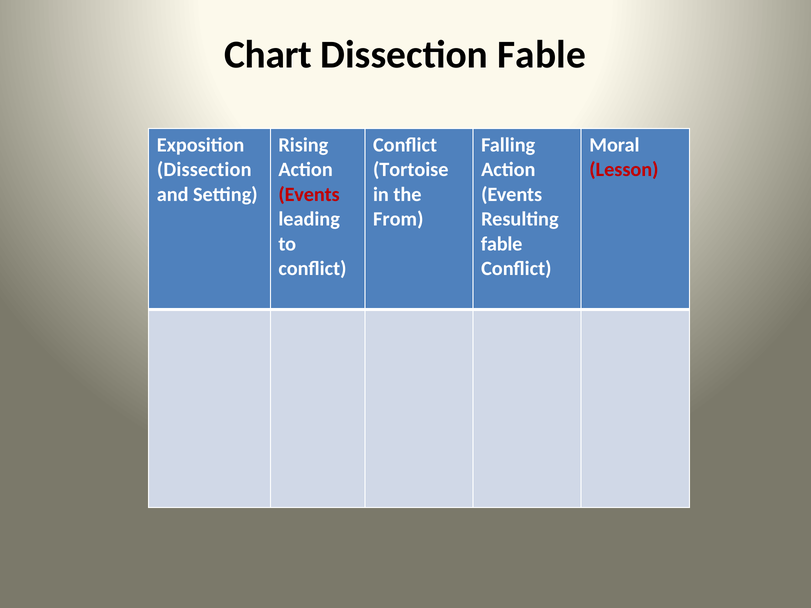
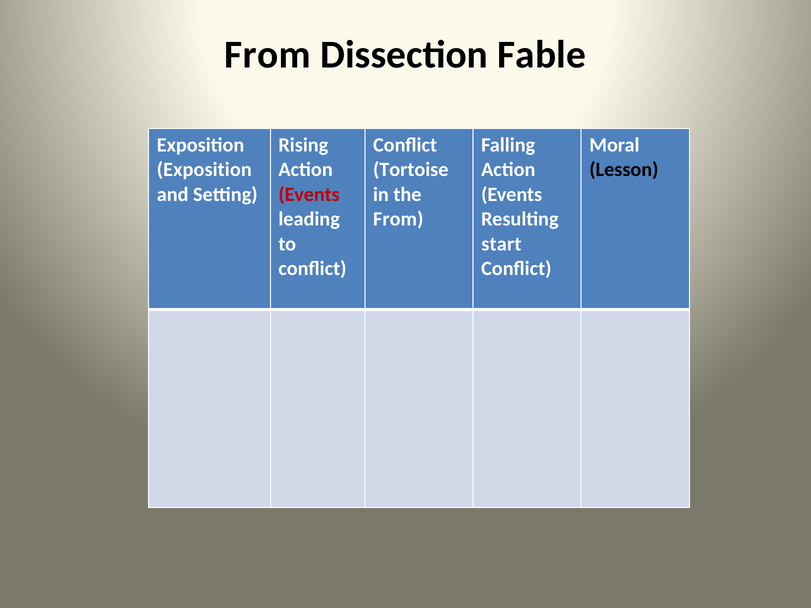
Chart: Chart -> From (268, 55)
Dissection: Dissection -> Exposition (204, 170)
Lesson colour: red -> black (624, 170)
fable: fable -> start (501, 244)
